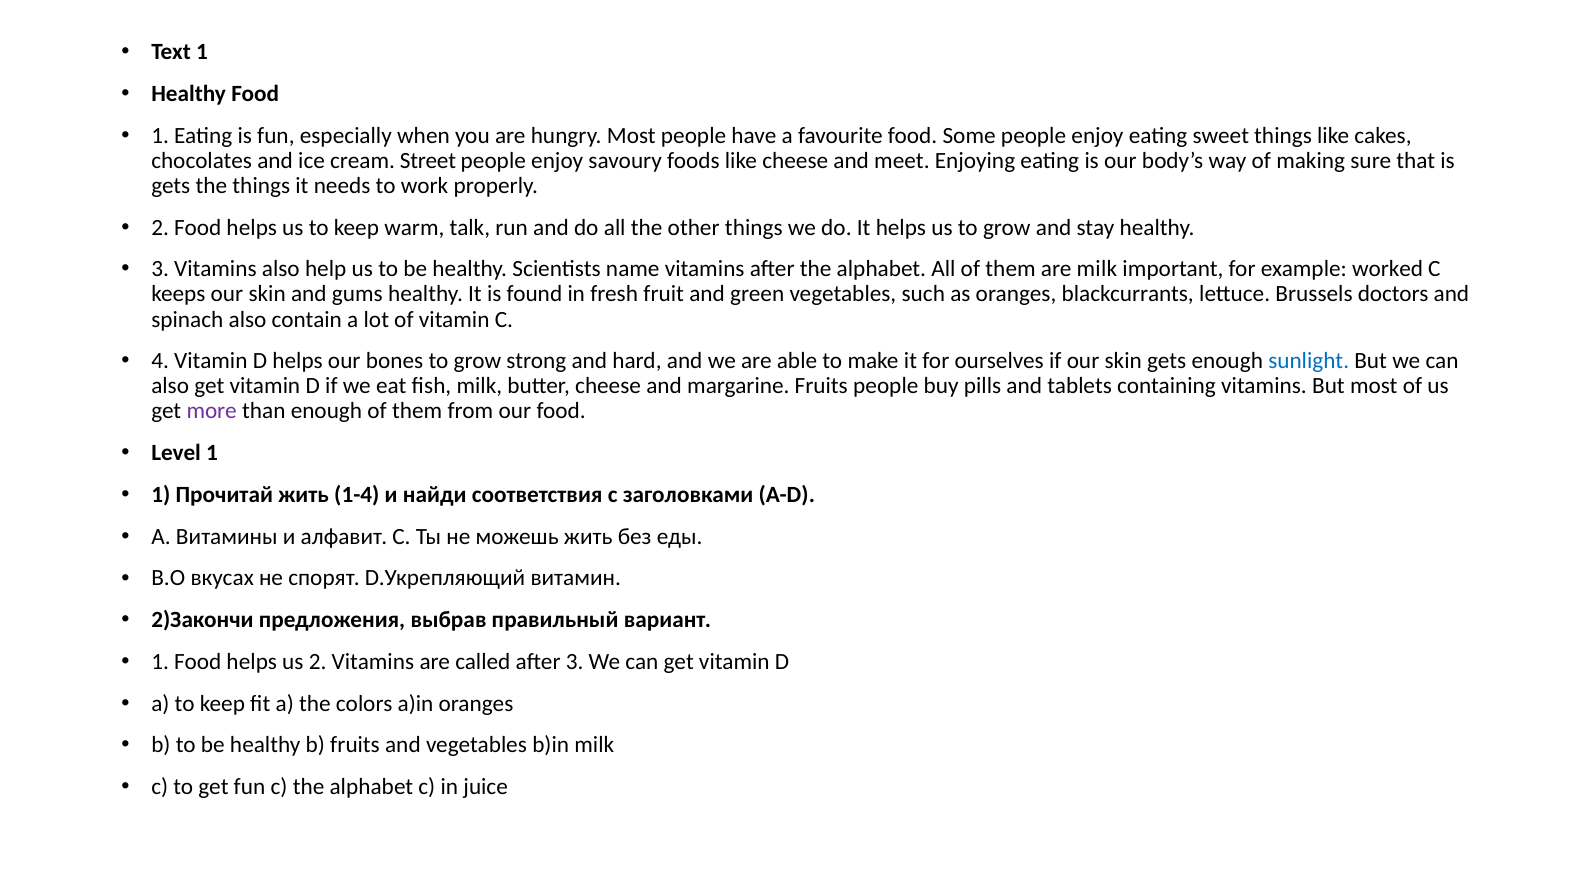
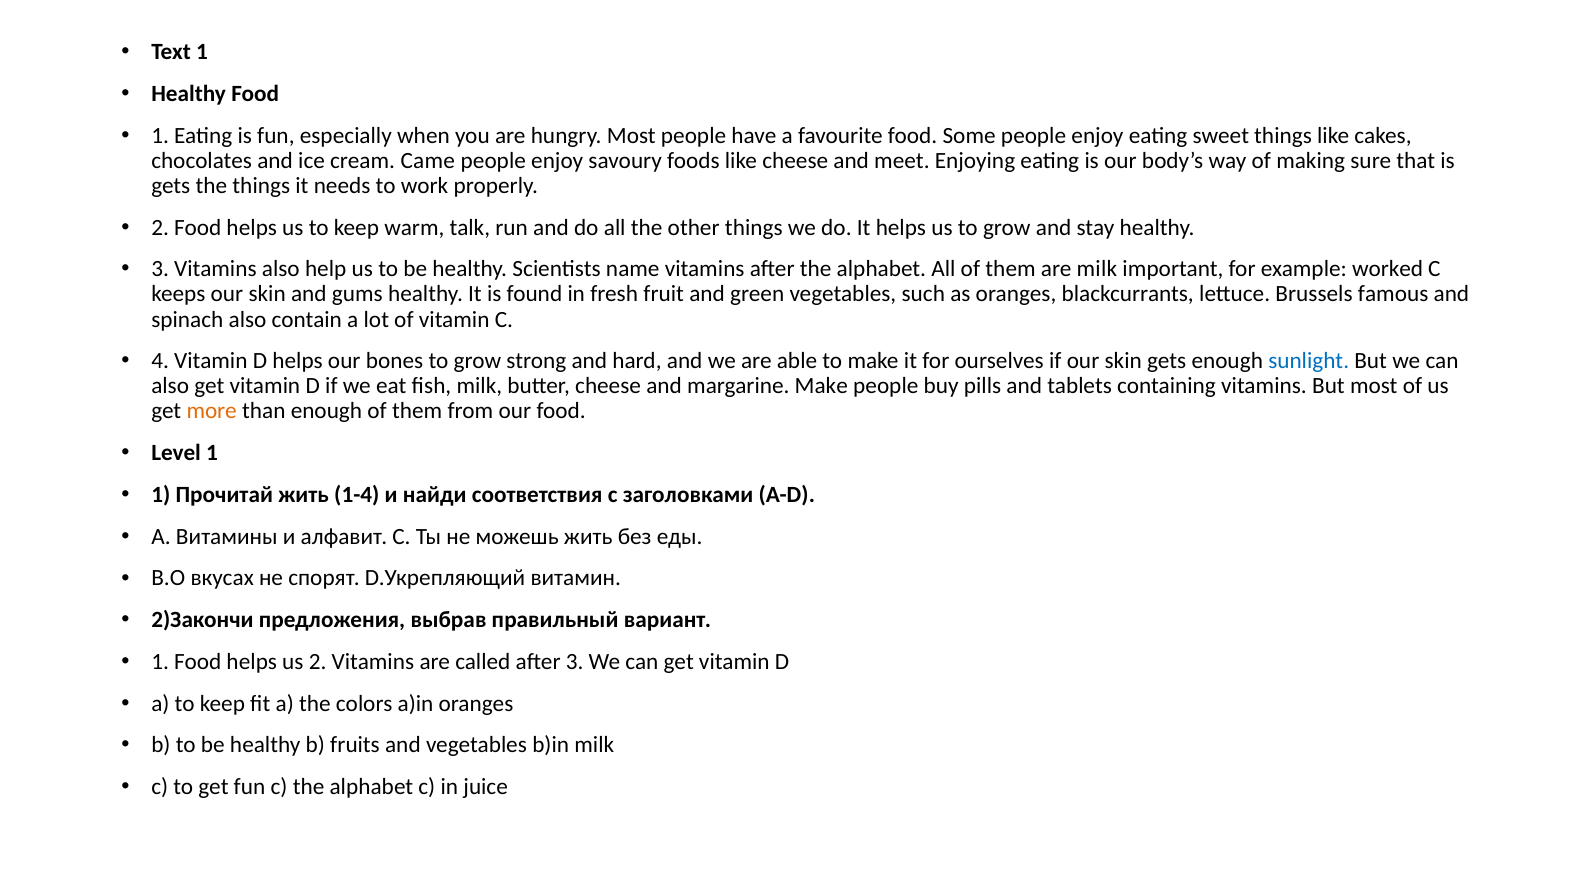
Street: Street -> Came (428, 161)
doctors: doctors -> famous (1393, 294)
margarine Fruits: Fruits -> Make (821, 386)
more colour: purple -> orange (212, 411)
